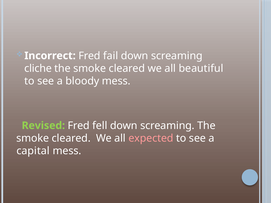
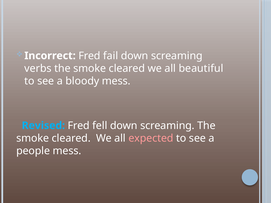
cliche: cliche -> verbs (38, 68)
Revised colour: light green -> light blue (43, 126)
capital: capital -> people (33, 151)
